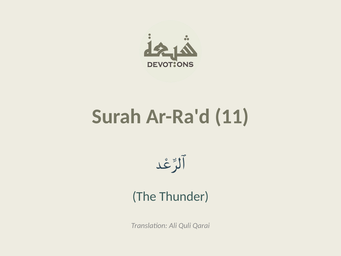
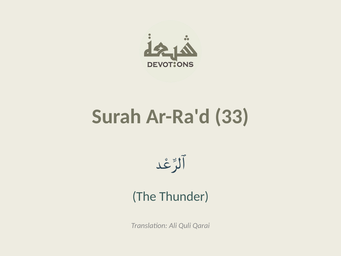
11: 11 -> 33 (232, 116)
